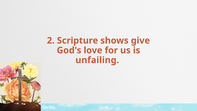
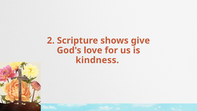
unfailing: unfailing -> kindness (97, 60)
